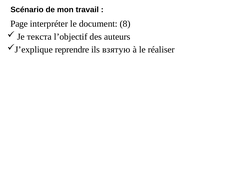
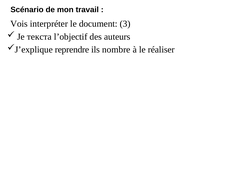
Page: Page -> Vois (19, 24)
8: 8 -> 3 (125, 24)
взятую: взятую -> nombre (116, 50)
